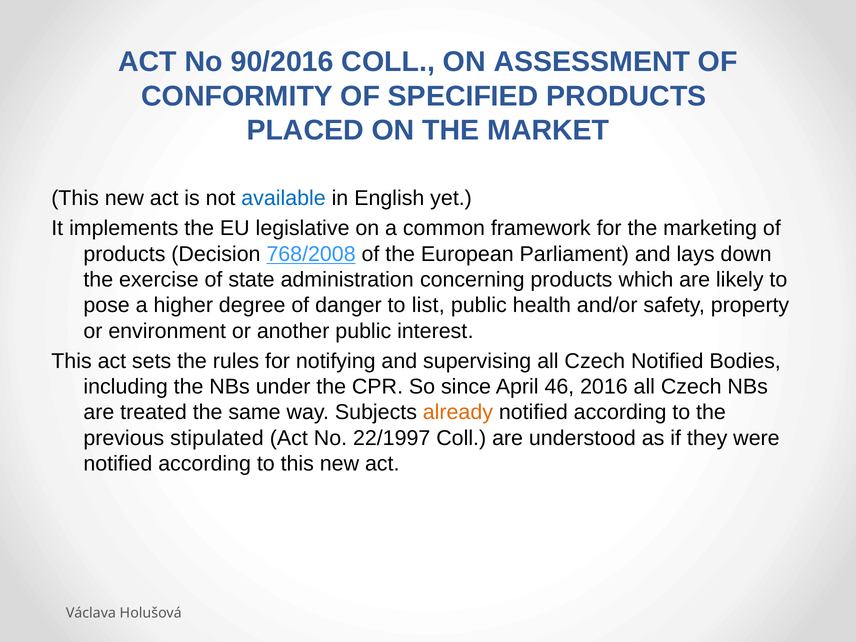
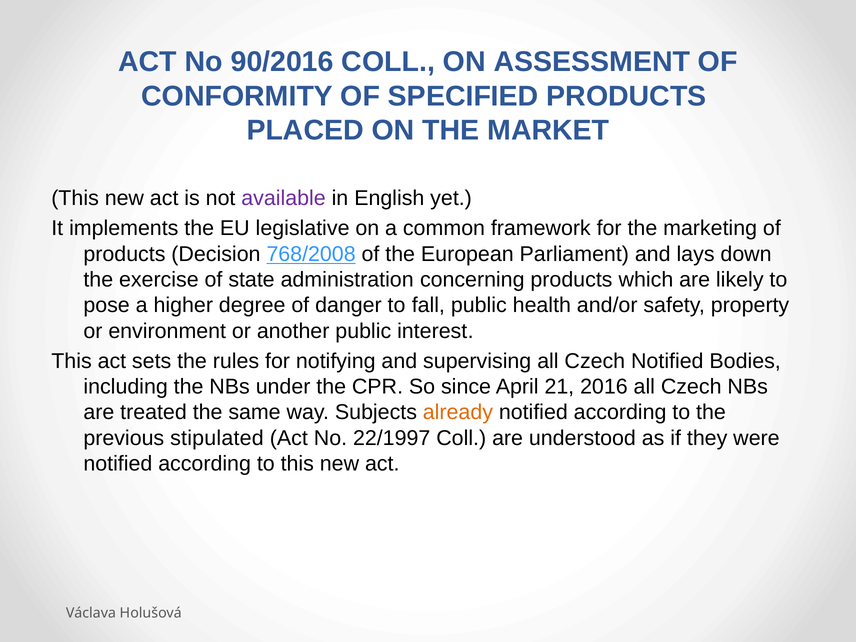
available colour: blue -> purple (284, 198)
list: list -> fall (428, 305)
46: 46 -> 21 (559, 387)
